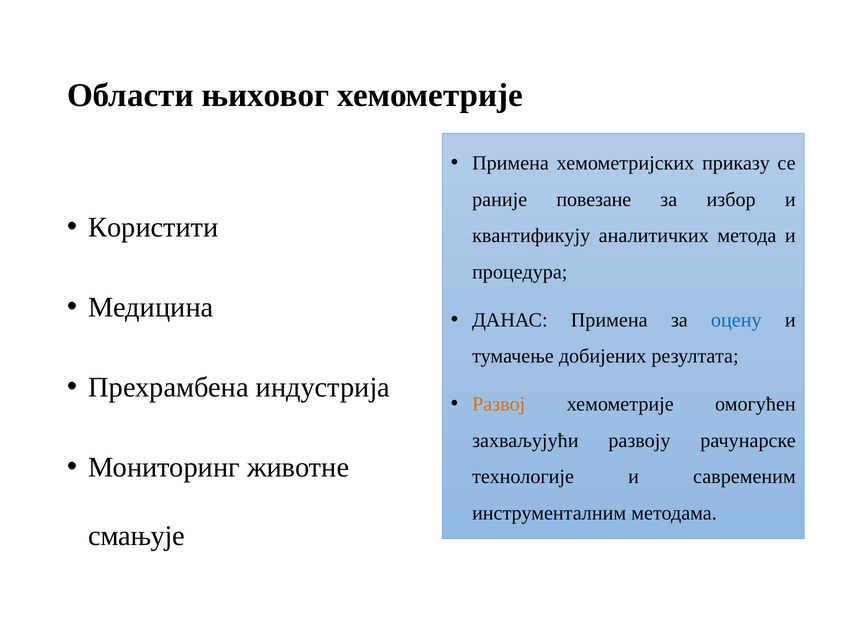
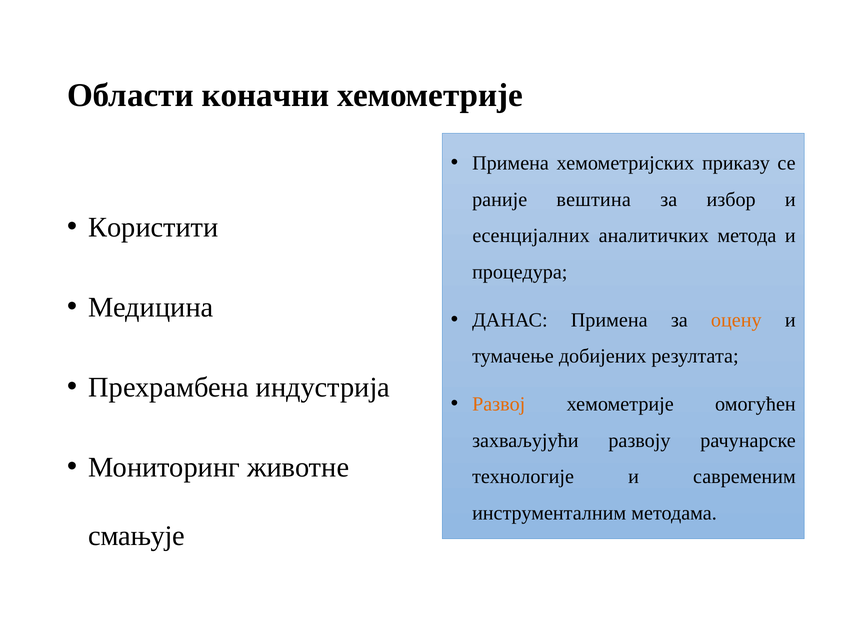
њиховог: њиховог -> коначни (266, 96)
повезане: повезане -> вештина (594, 199)
квантификују: квантификују -> есенцијалних (531, 236)
оцену colour: blue -> orange (736, 320)
